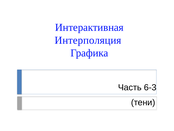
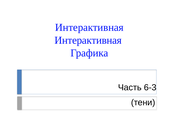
Интерполяция: Интерполяция -> Интерактивная (88, 40)
